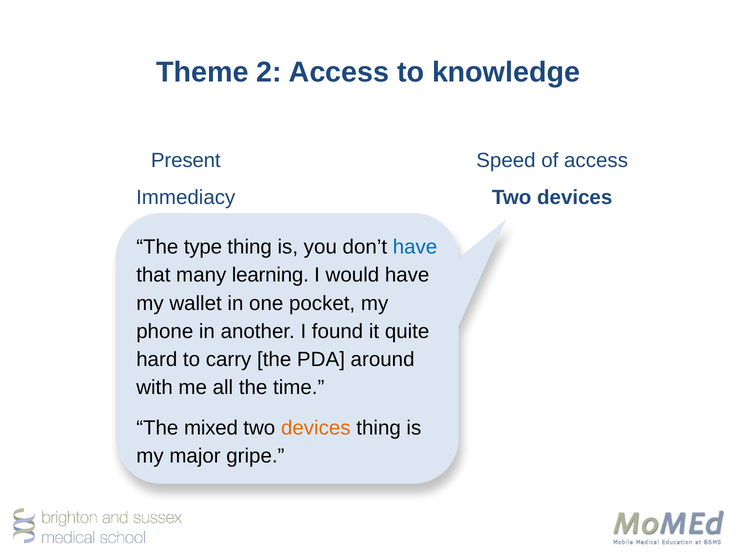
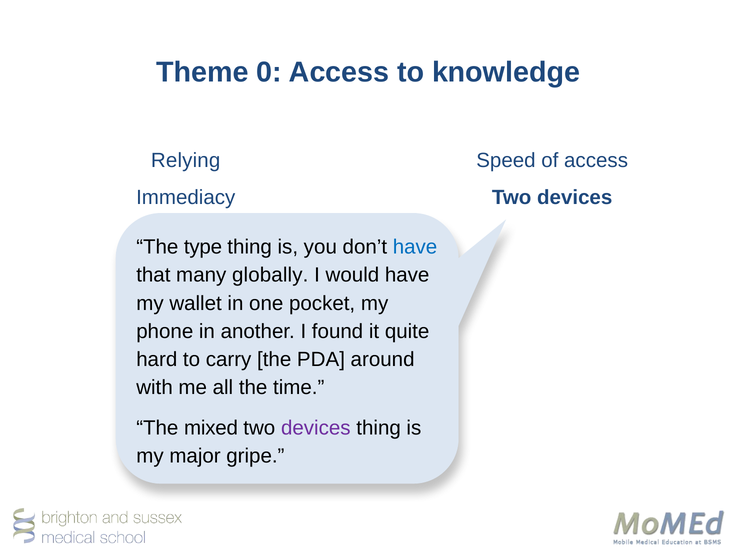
2: 2 -> 0 (269, 72)
Present: Present -> Relying (186, 161)
learning: learning -> globally (270, 275)
devices colour: orange -> purple (316, 427)
